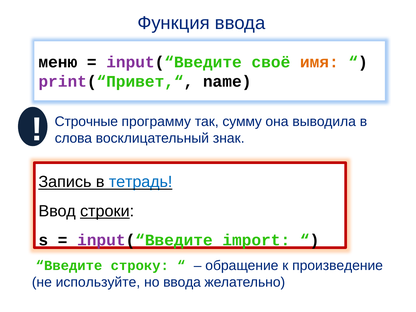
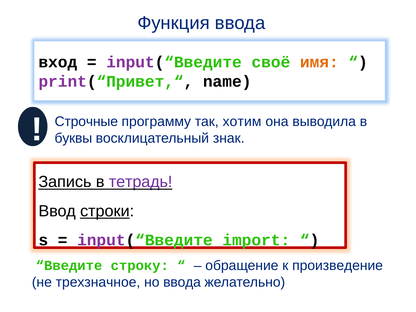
меню: меню -> вход (58, 62)
сумму: сумму -> хотим (242, 121)
слова: слова -> буквы (73, 138)
тетрадь colour: blue -> purple (141, 182)
используйте: используйте -> трехзначное (98, 282)
